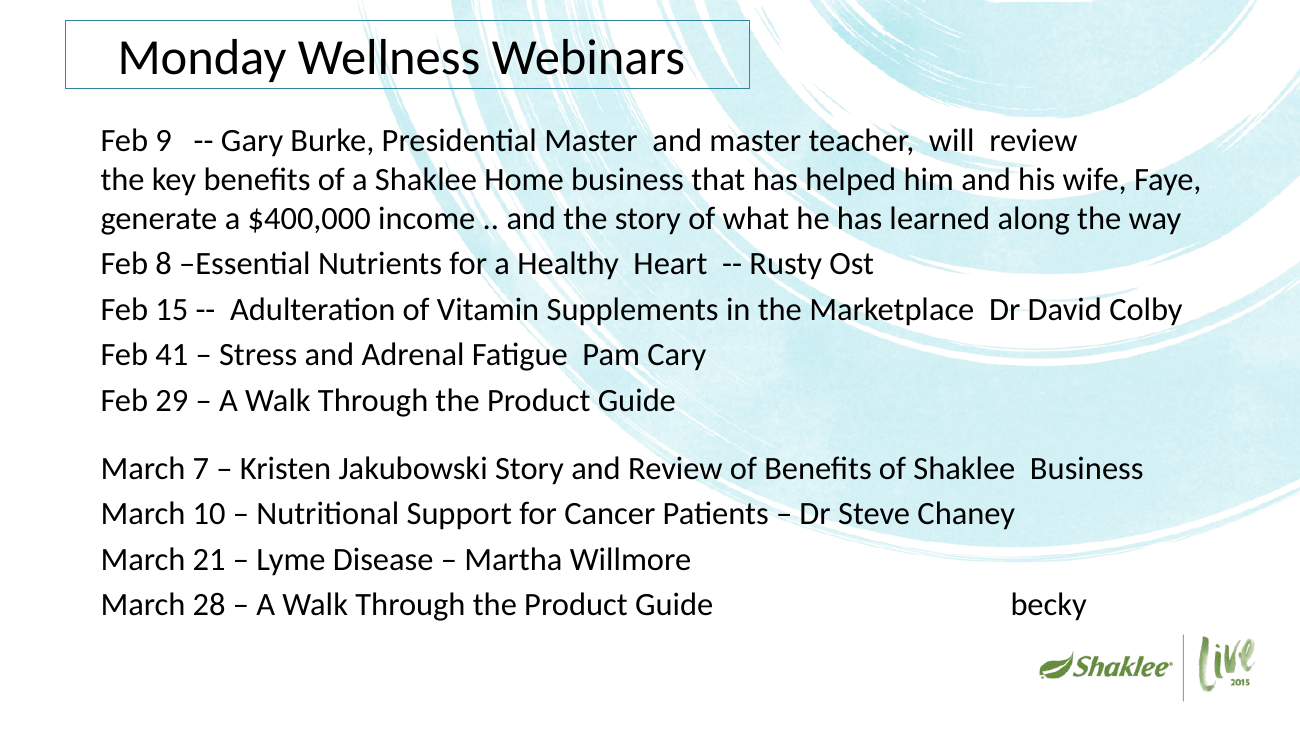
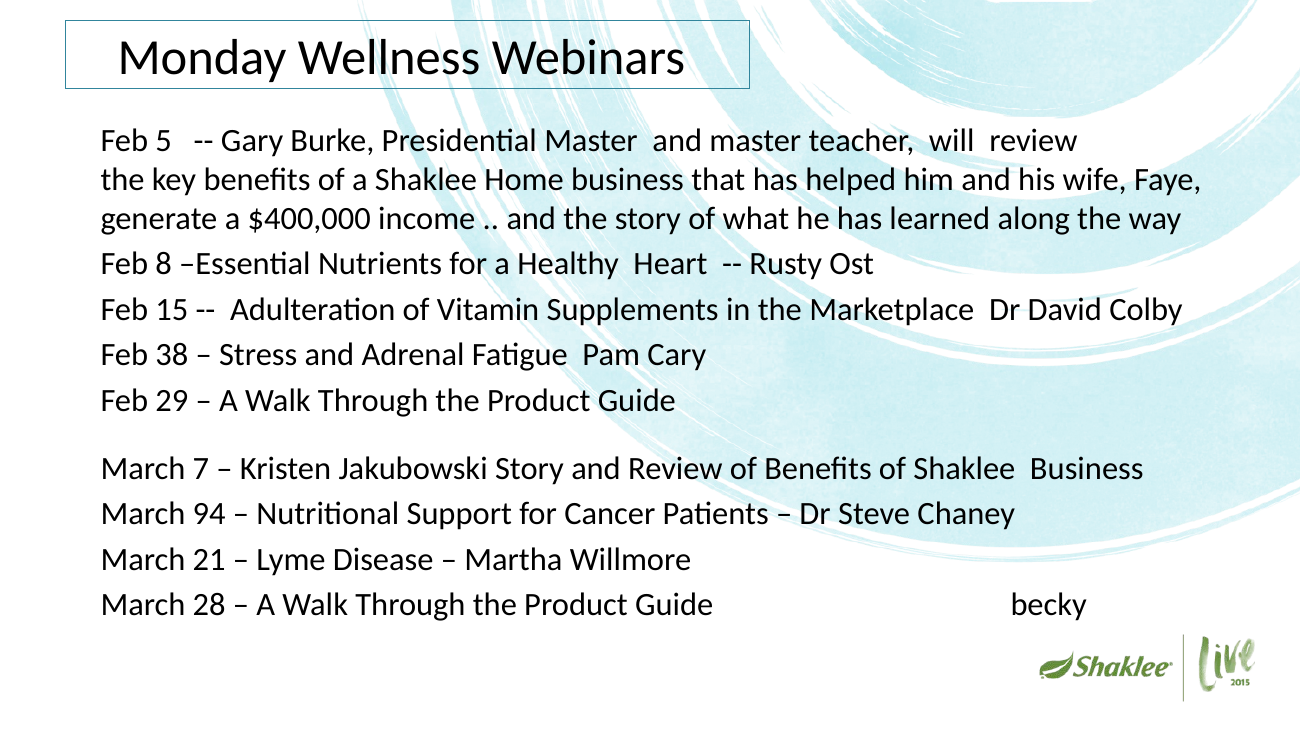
9: 9 -> 5 (164, 141)
41: 41 -> 38 (172, 355)
10: 10 -> 94 (209, 514)
